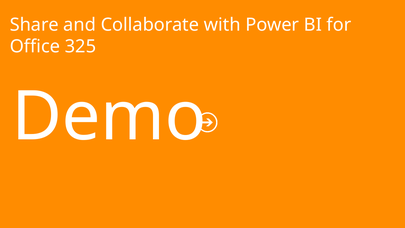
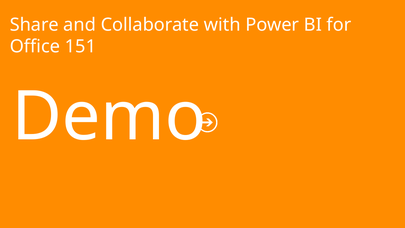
325: 325 -> 151 (81, 47)
